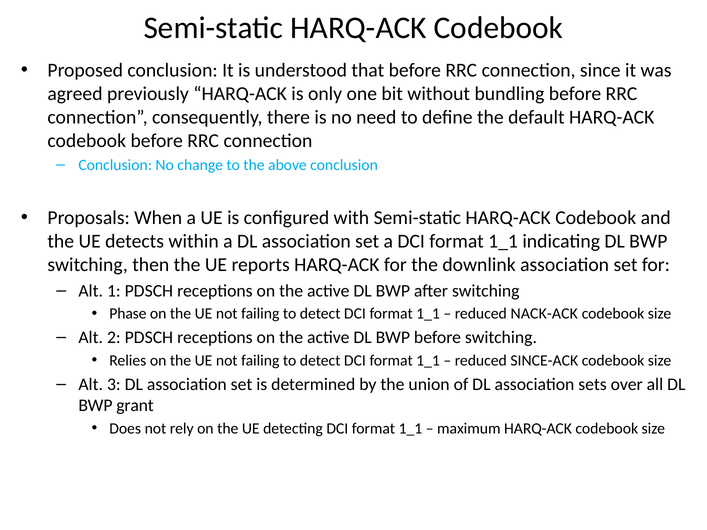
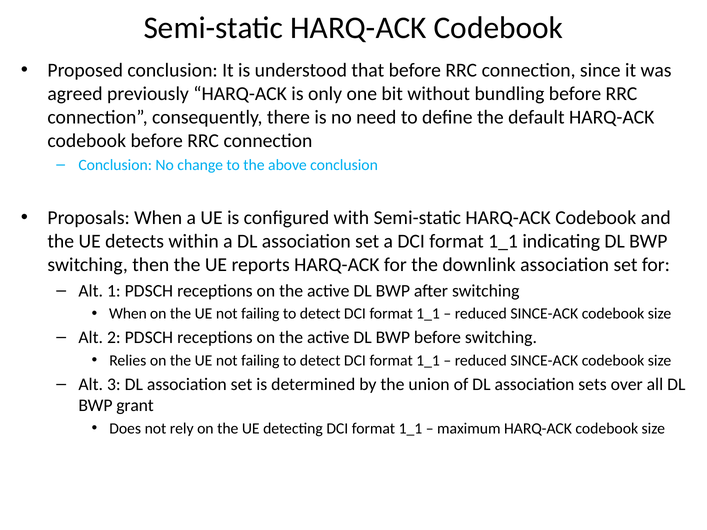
Phase: Phase -> When (128, 314)
NACK-ACK: NACK-ACK -> SINCE-ACK (544, 314)
